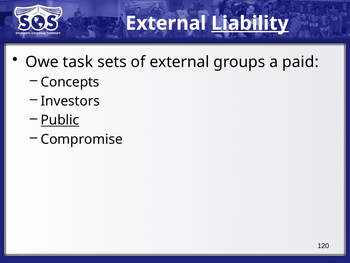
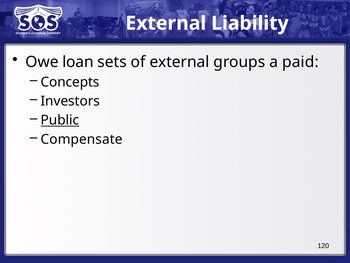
Liability underline: present -> none (250, 23)
task: task -> loan (78, 62)
Compromise: Compromise -> Compensate (82, 139)
